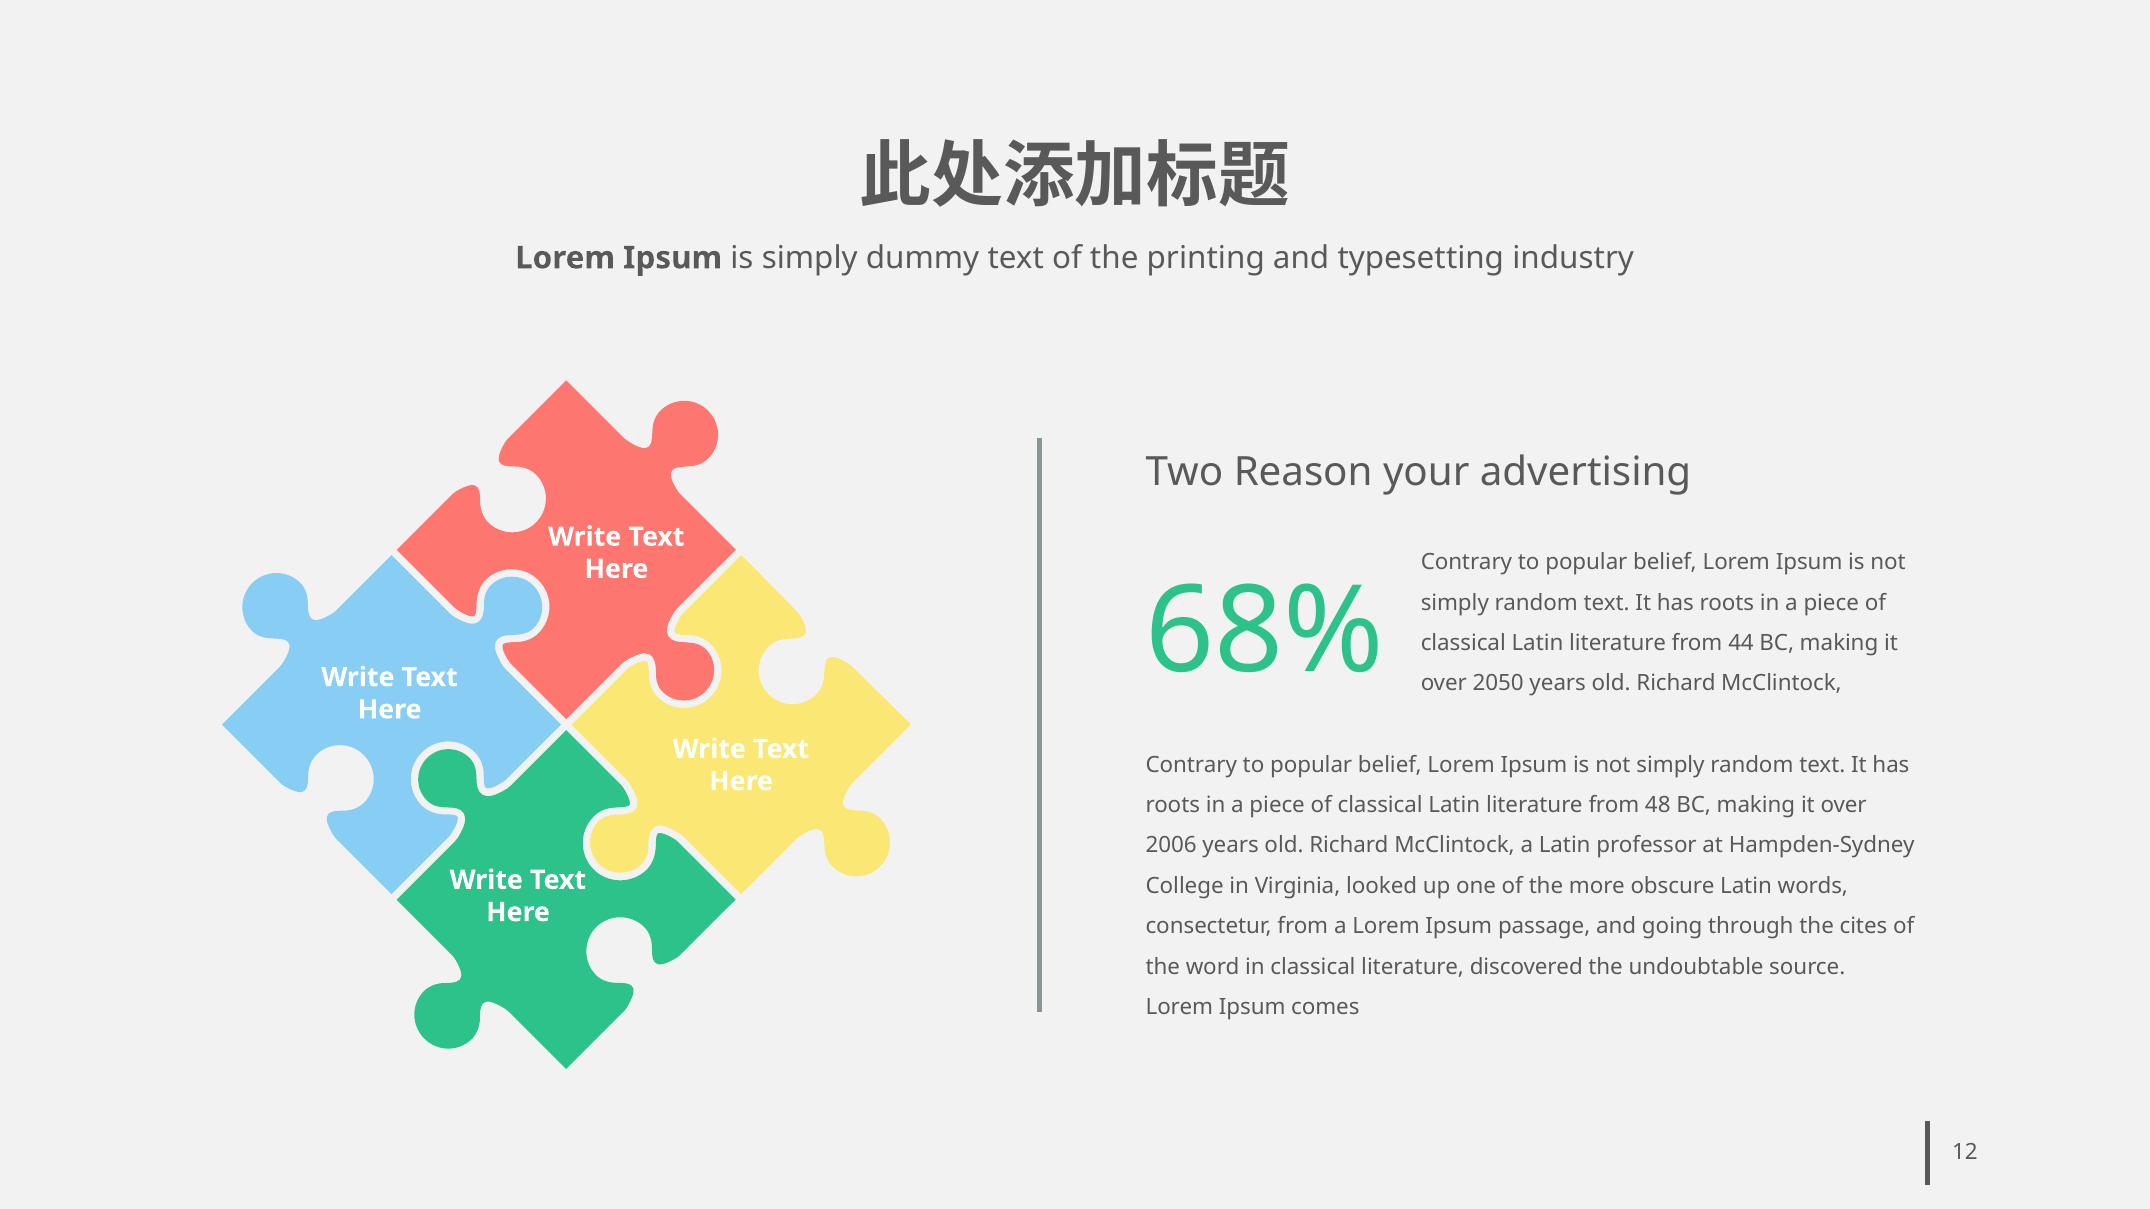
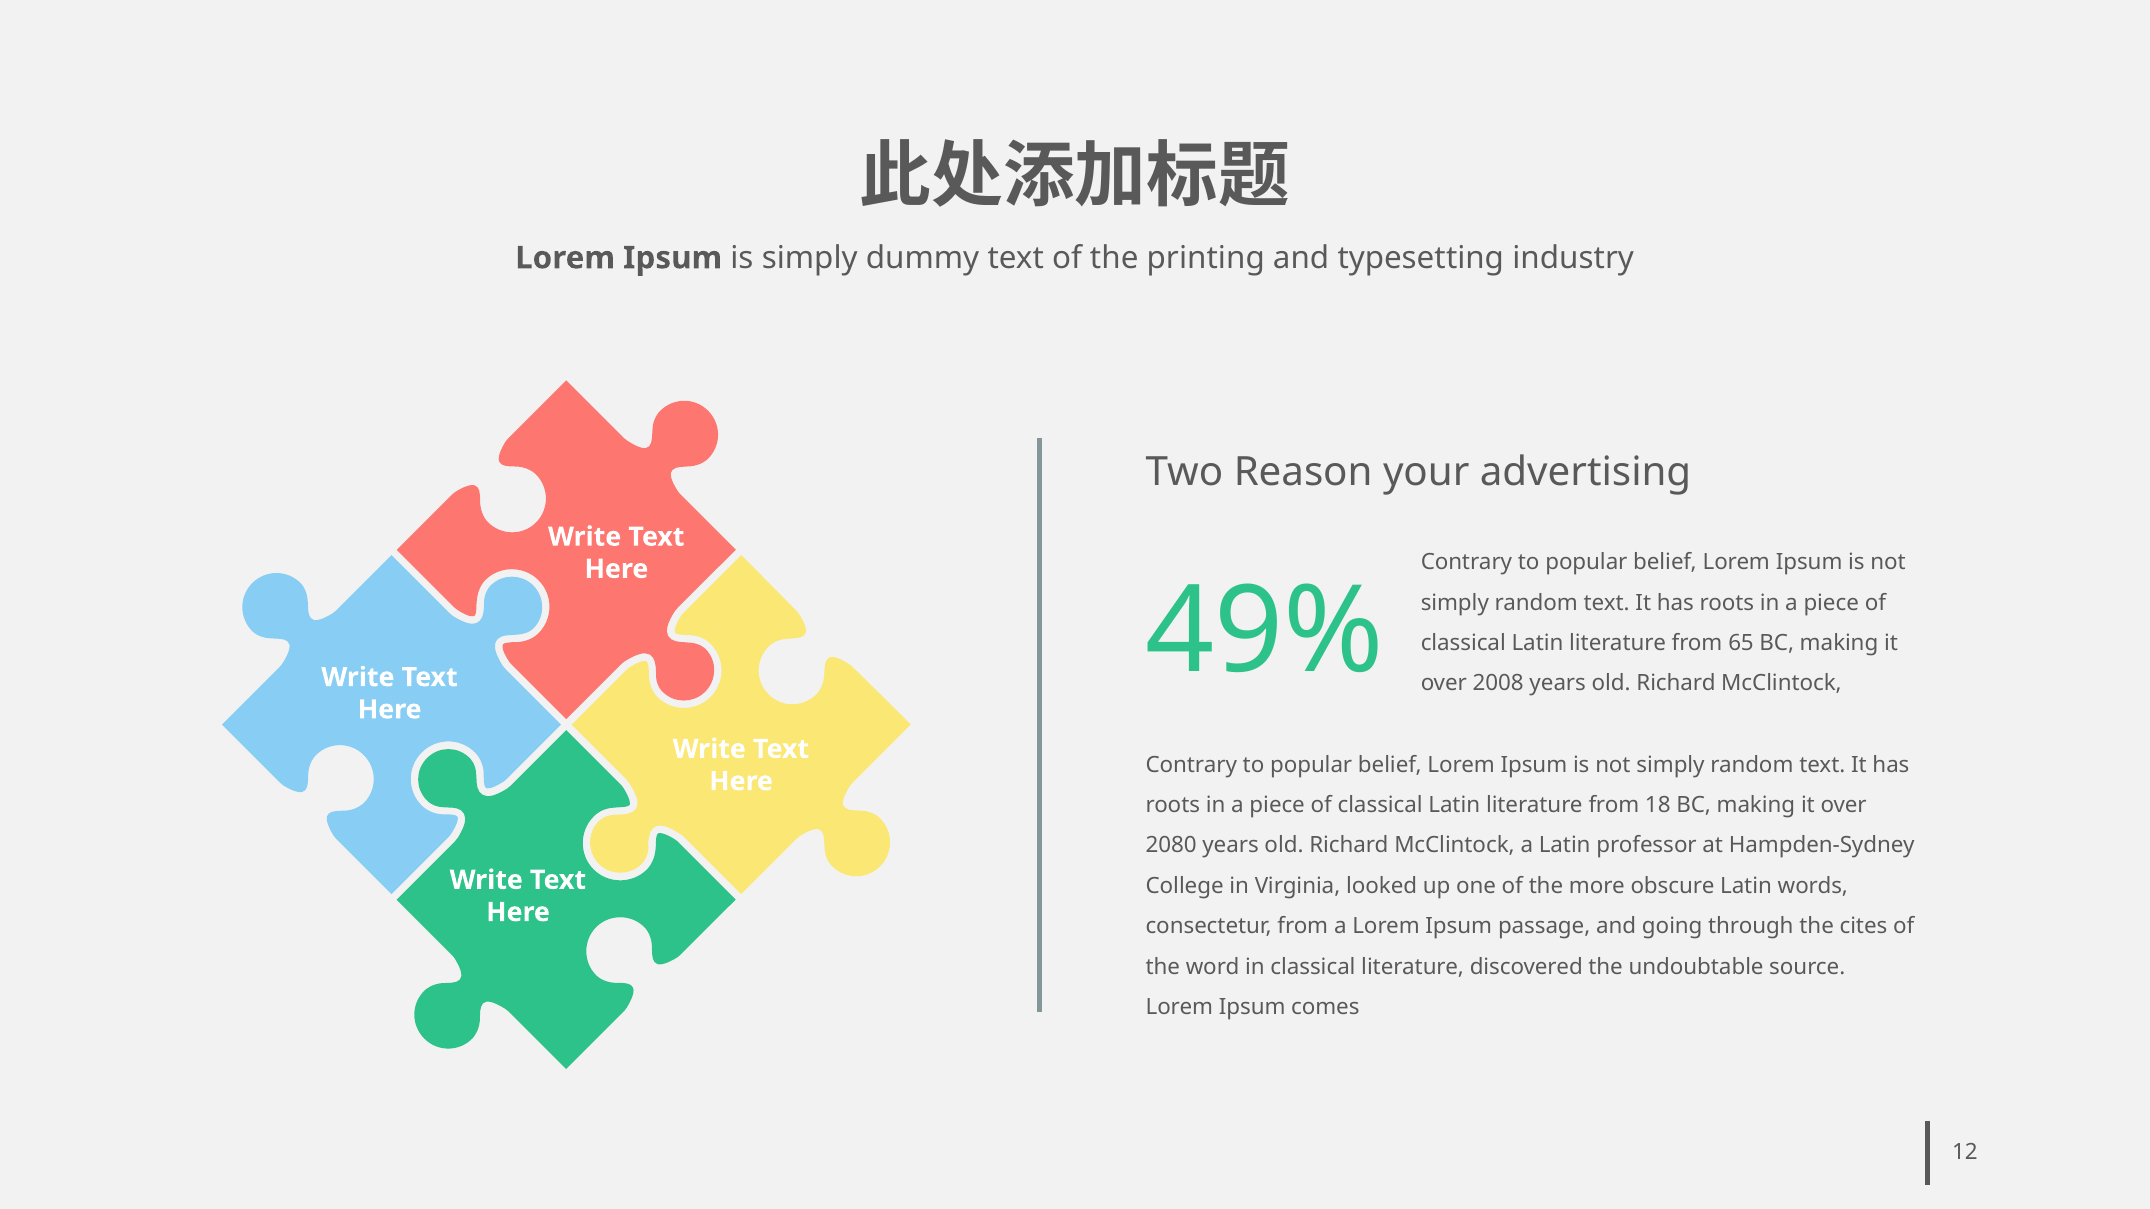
68%: 68% -> 49% (1265, 631)
44: 44 -> 65 (1741, 643)
2050: 2050 -> 2008 (1498, 684)
48: 48 -> 18 (1658, 805)
2006: 2006 -> 2080 (1171, 846)
